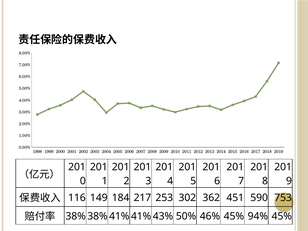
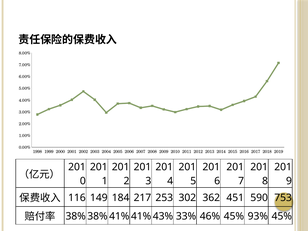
50%: 50% -> 33% (186, 216)
94%: 94% -> 93% (258, 216)
